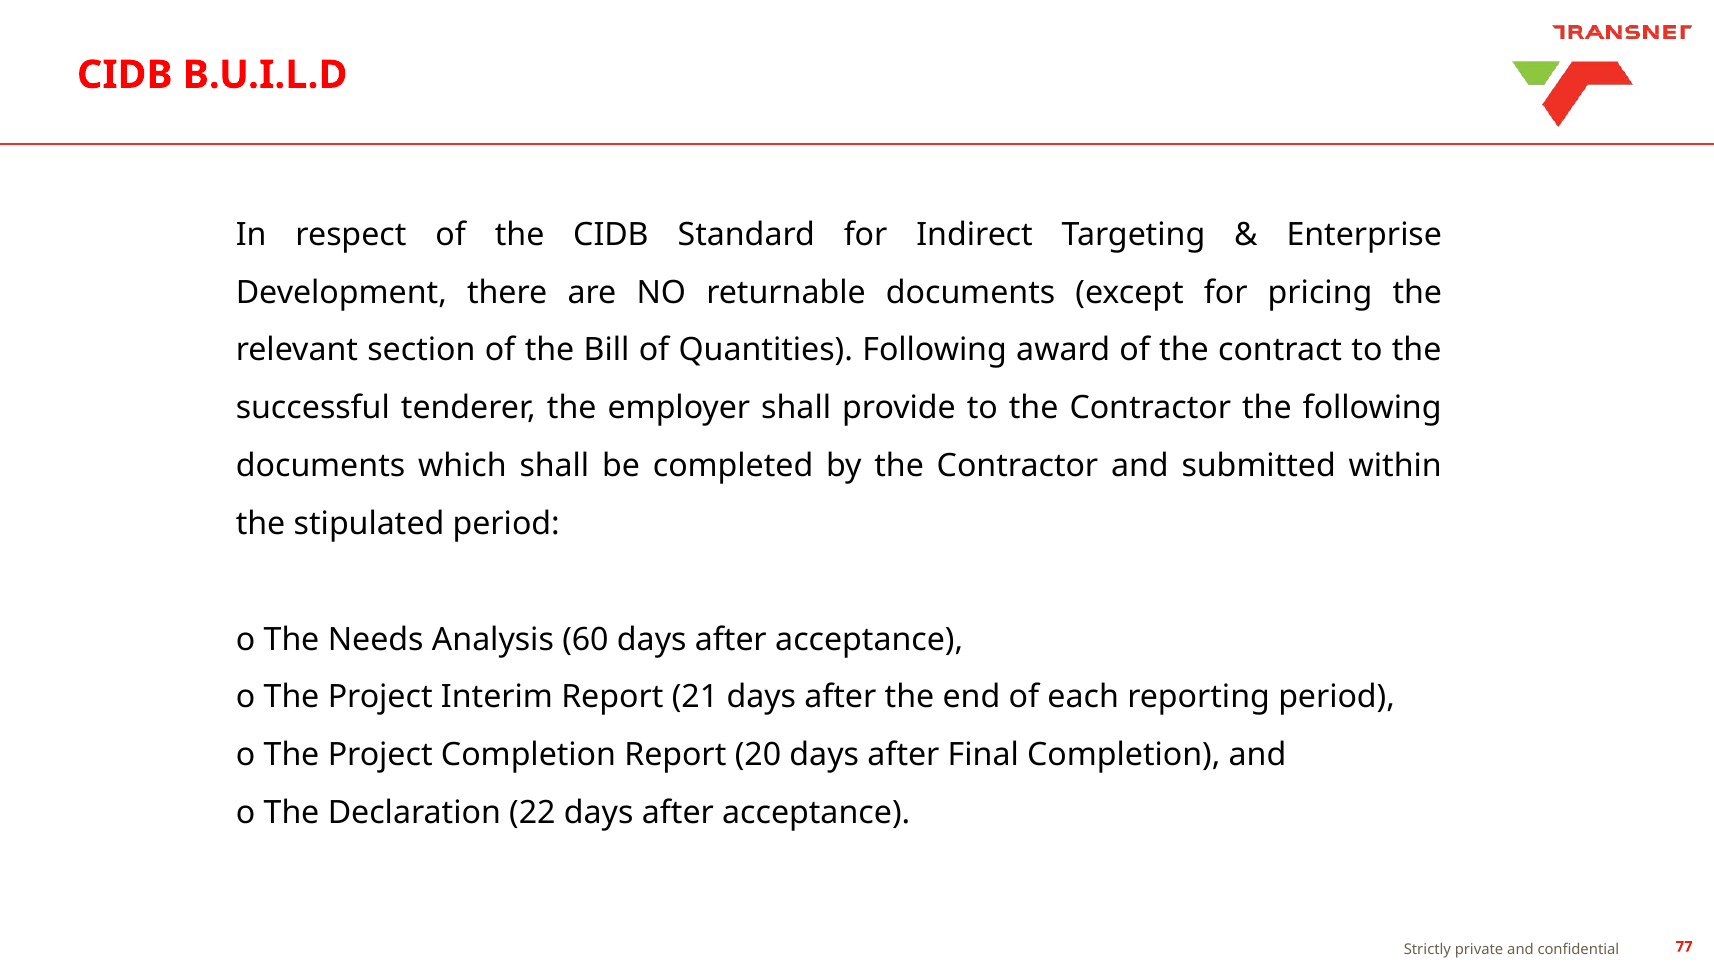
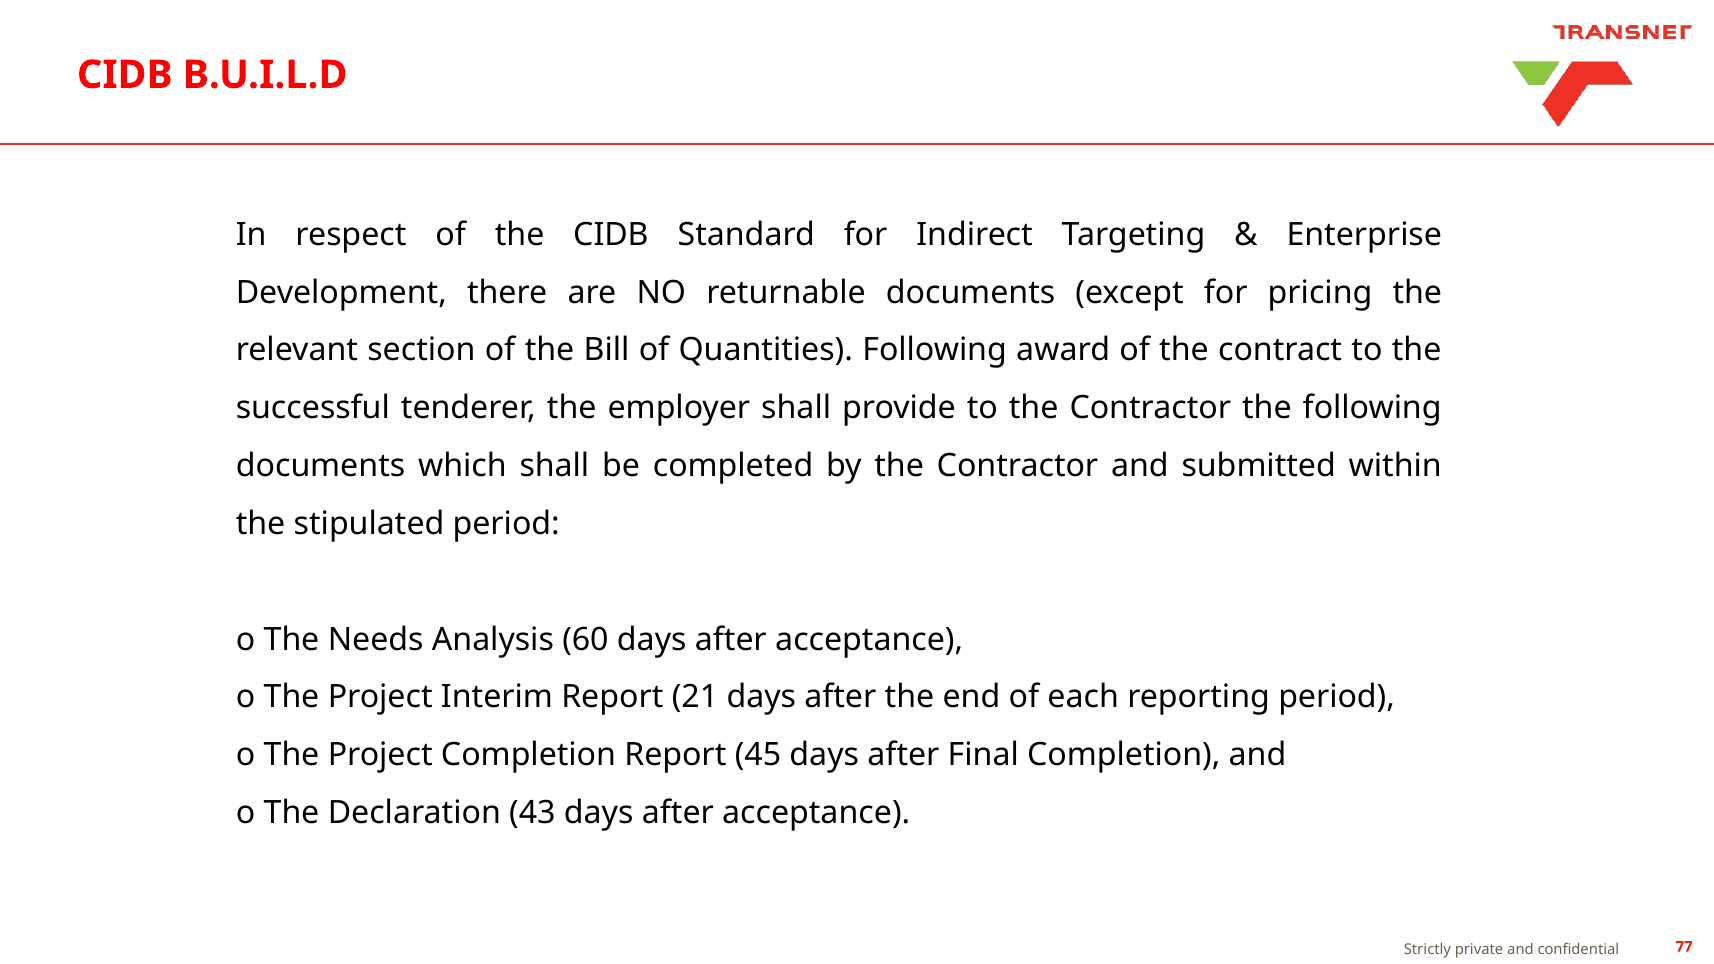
20: 20 -> 45 (758, 755)
22: 22 -> 43 (532, 813)
